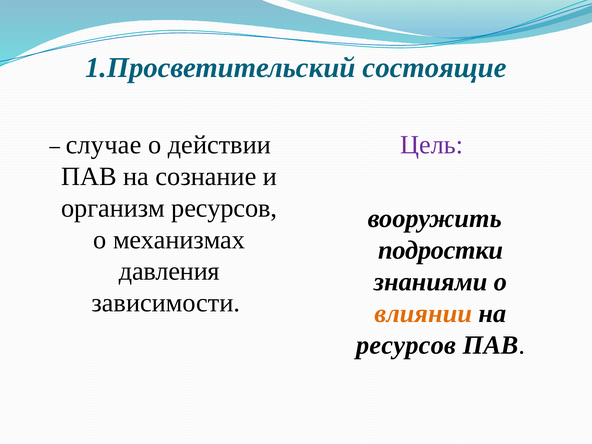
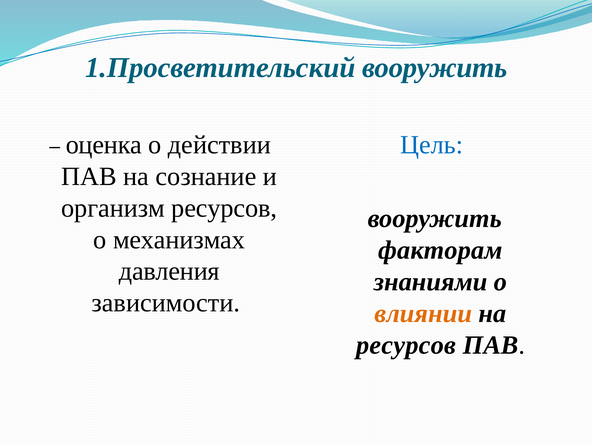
1.Просветительский состоящие: состоящие -> вооружить (435, 68)
Цель colour: purple -> blue (432, 145)
случае: случае -> оценка (104, 145)
подростки: подростки -> факторам (440, 250)
